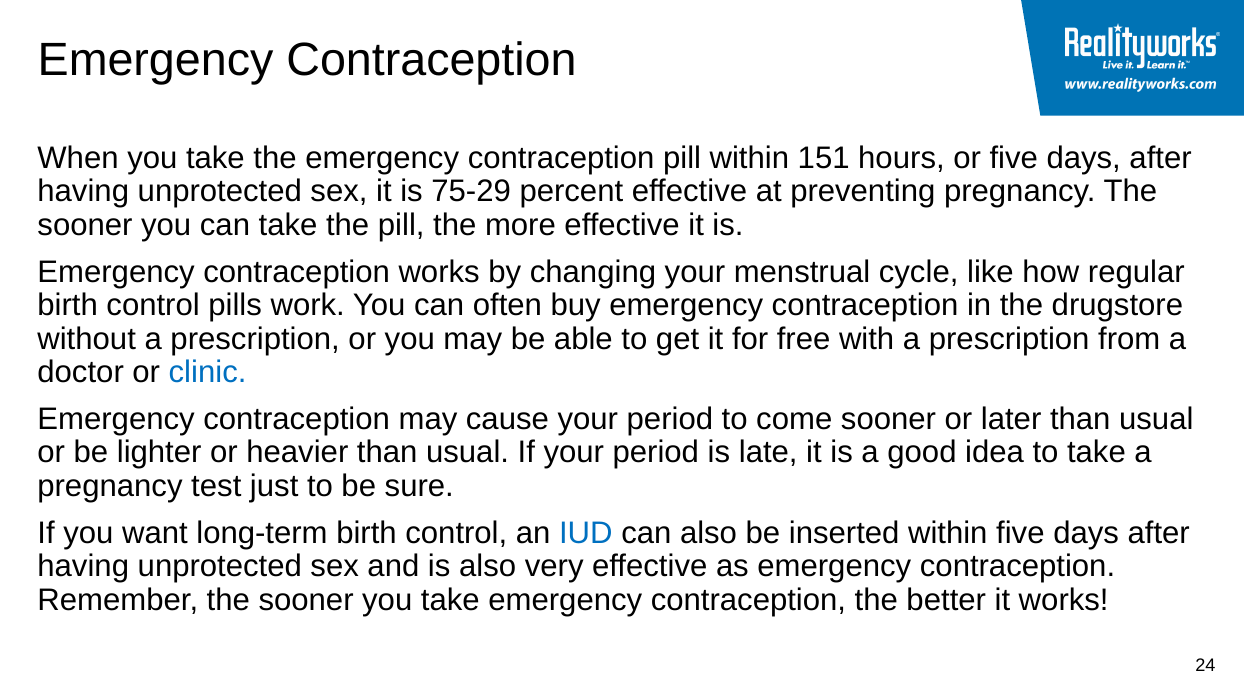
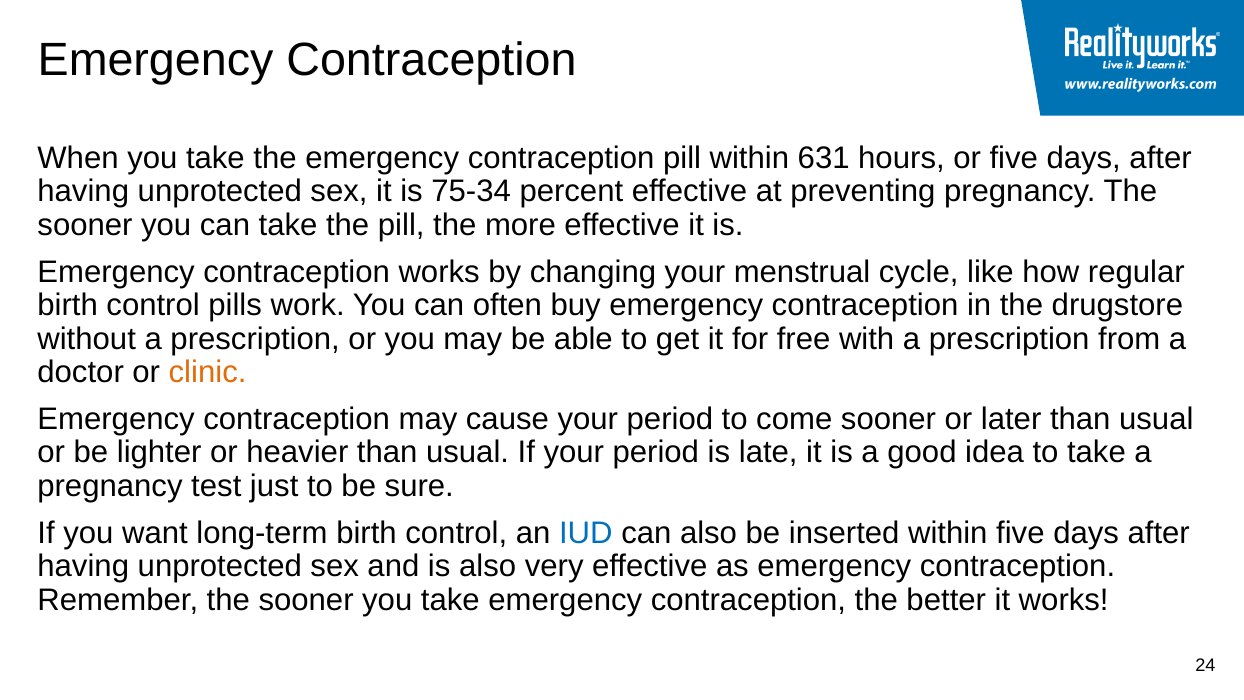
151: 151 -> 631 (824, 158)
75-29: 75-29 -> 75-34 (471, 192)
clinic colour: blue -> orange (208, 372)
